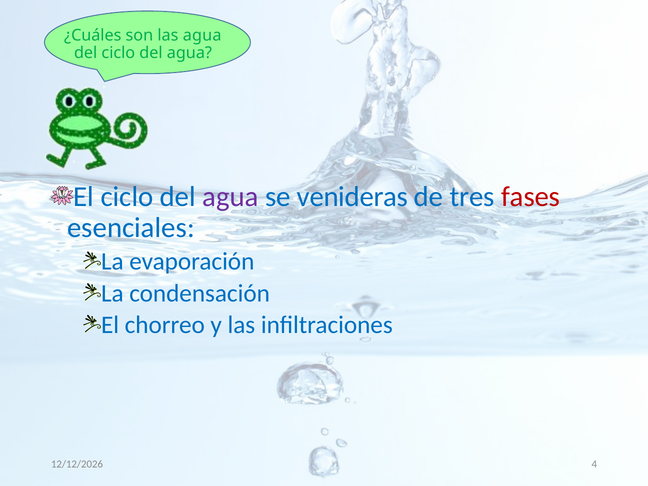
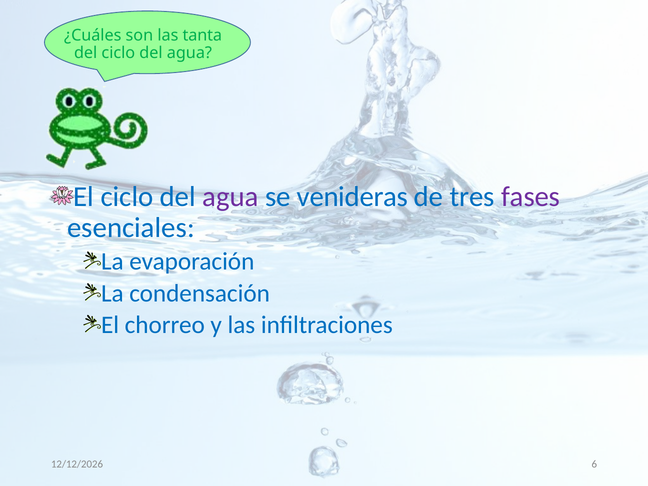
las agua: agua -> tanta (202, 36)
fases colour: red -> purple (531, 197)
4: 4 -> 6 (594, 464)
